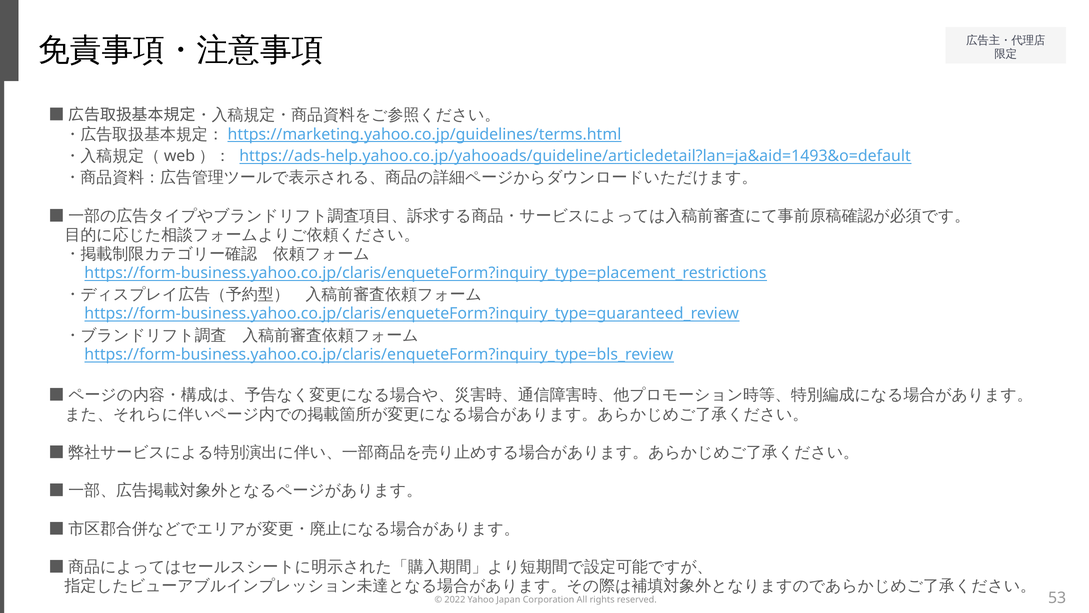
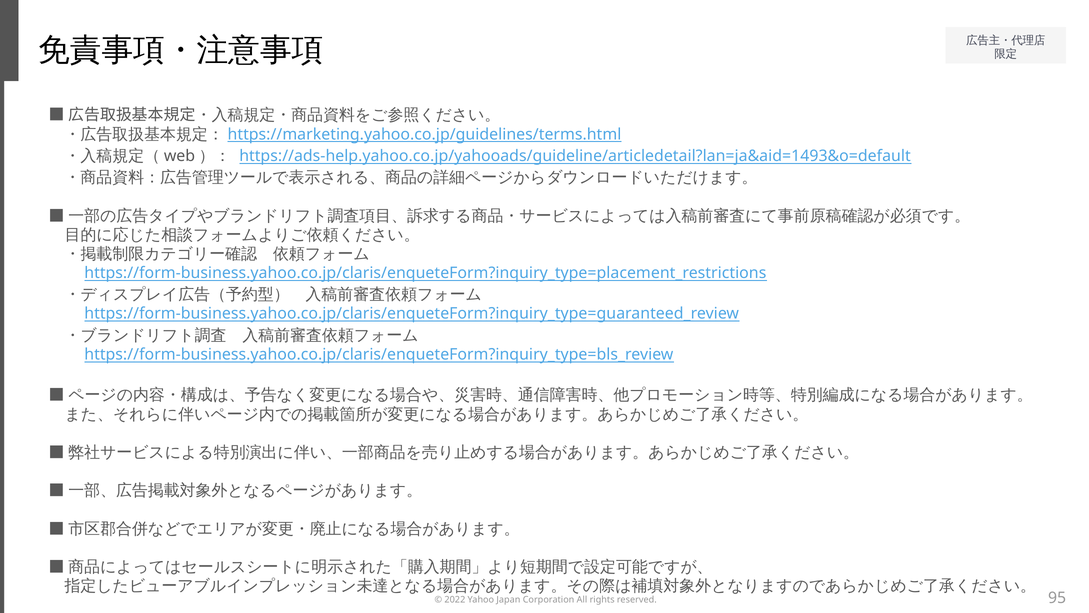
53: 53 -> 95 (1057, 598)
